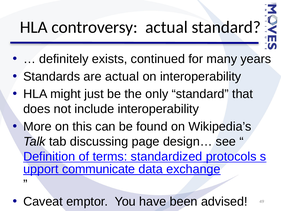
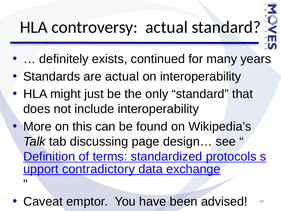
communicate: communicate -> contradictory (99, 169)
